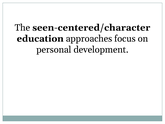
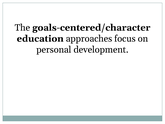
seen-centered/character: seen-centered/character -> goals-centered/character (91, 28)
